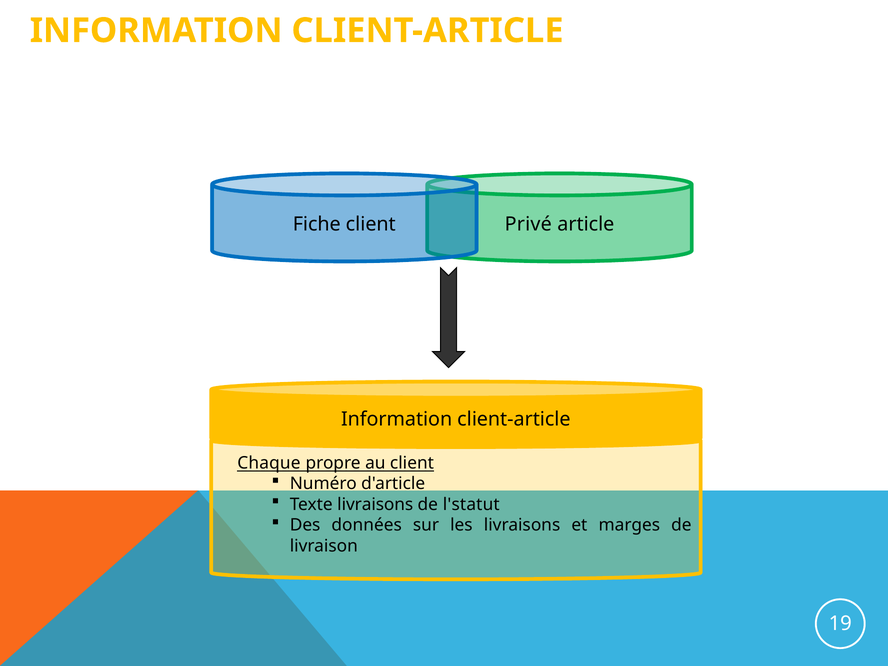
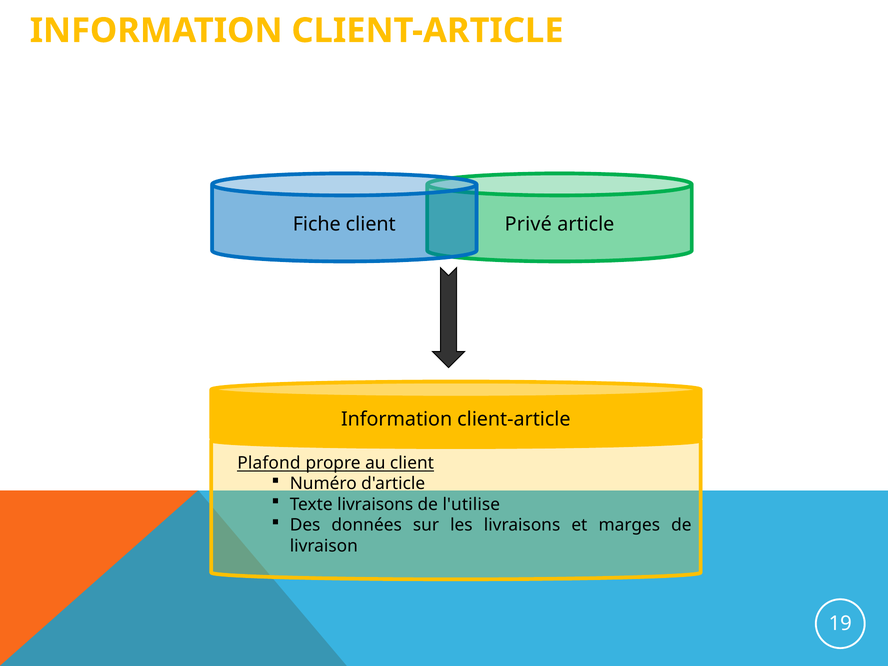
Chaque: Chaque -> Plafond (269, 463)
l'statut: l'statut -> l'utilise (471, 505)
